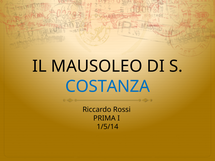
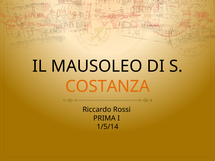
COSTANZA colour: blue -> orange (108, 86)
